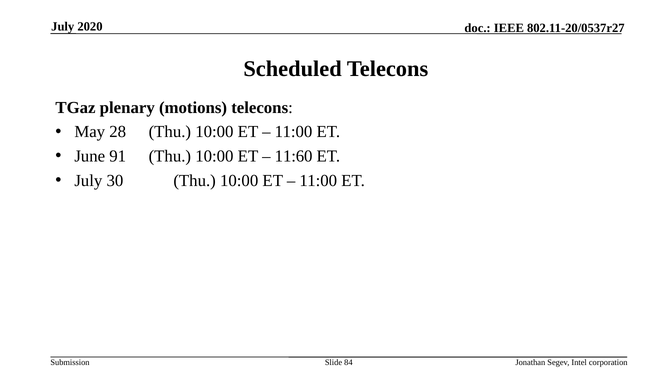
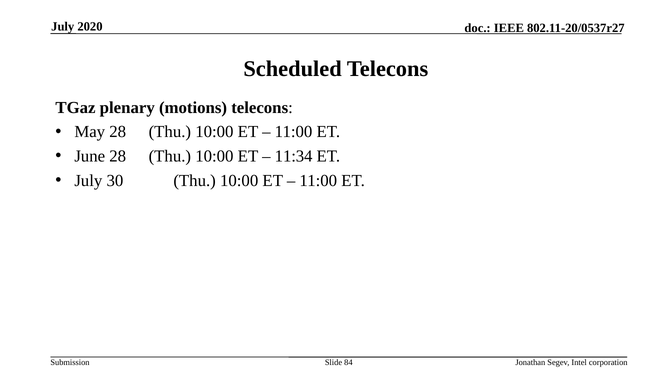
June 91: 91 -> 28 (118, 156)
11:60: 11:60 -> 11:34 (294, 156)
